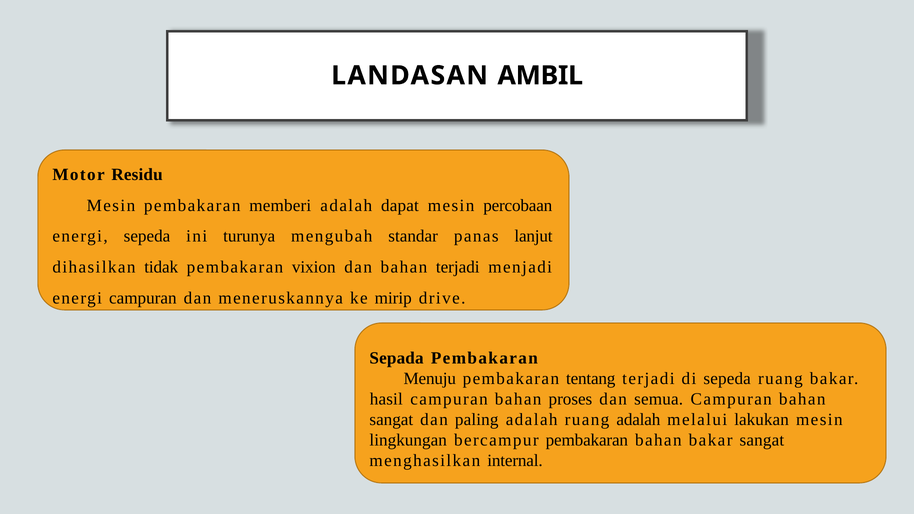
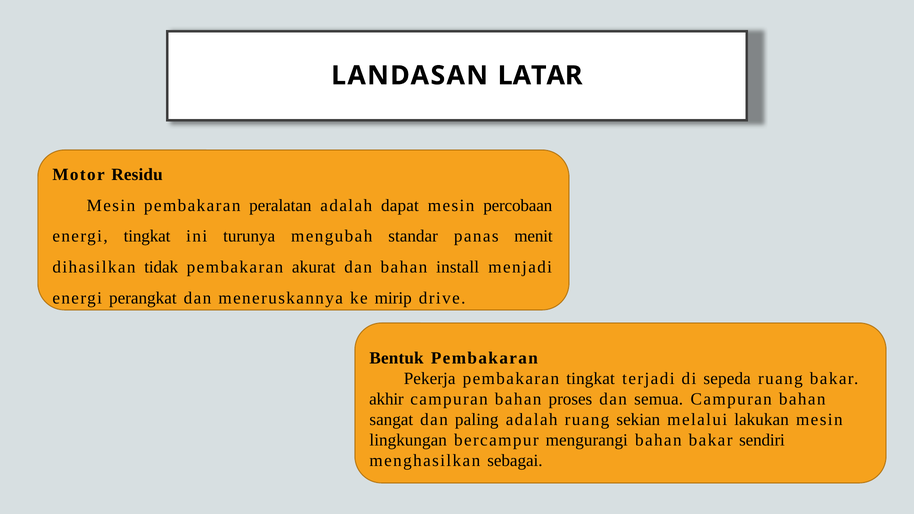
AMBIL: AMBIL -> LATAR (540, 76)
memberi: memberi -> peralatan (280, 205)
energi sepeda: sepeda -> tingkat (147, 236)
lanjut: lanjut -> menit (533, 236)
vixion: vixion -> akurat (314, 267)
bahan terjadi: terjadi -> install (458, 267)
energi campuran: campuran -> perangkat (143, 298)
Sepada: Sepada -> Bentuk (397, 358)
Menuju: Menuju -> Pekerja (430, 379)
pembakaran tentang: tentang -> tingkat (591, 379)
hasil: hasil -> akhir (386, 399)
ruang adalah: adalah -> sekian (638, 420)
bercampur pembakaran: pembakaran -> mengurangi (587, 440)
bakar sangat: sangat -> sendiri (762, 440)
internal: internal -> sebagai (515, 461)
